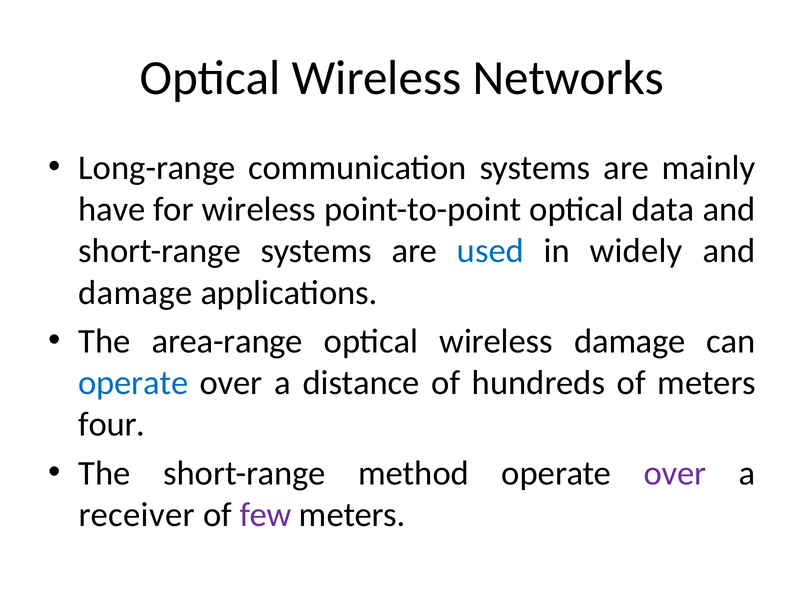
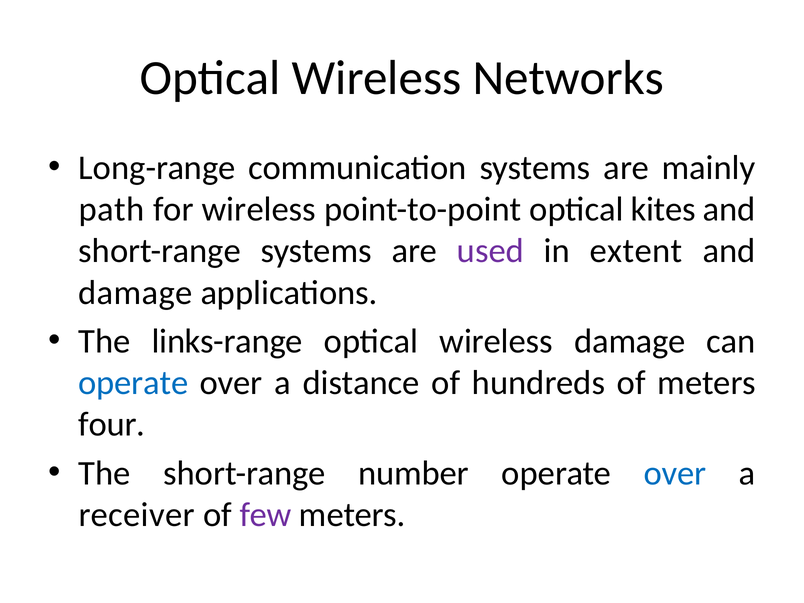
have: have -> path (112, 209)
data: data -> kites (663, 209)
used colour: blue -> purple (490, 251)
widely: widely -> extent (636, 251)
area-range: area-range -> links-range (227, 341)
method: method -> number (414, 473)
over colour: purple -> blue (675, 473)
